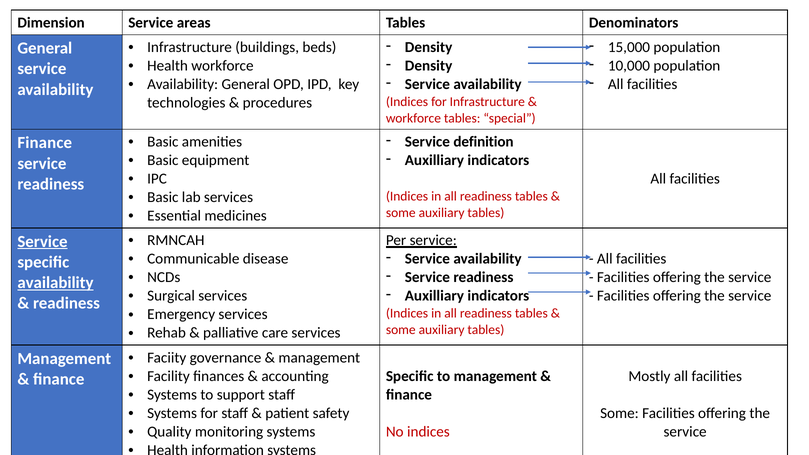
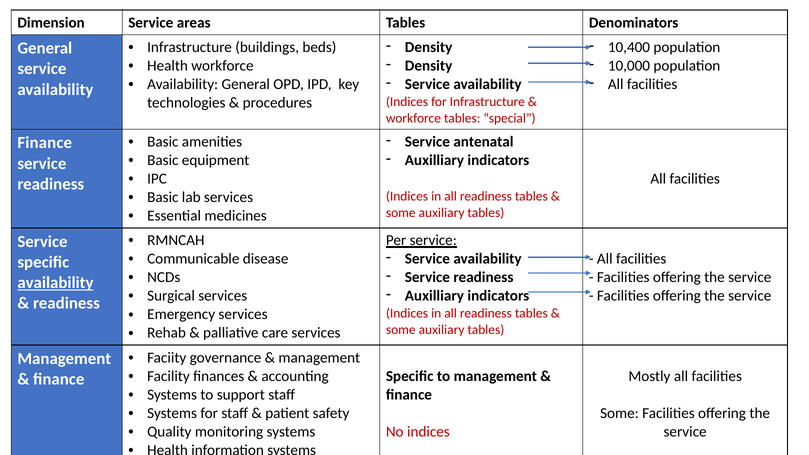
15,000: 15,000 -> 10,400 (629, 47)
definition: definition -> antenatal (483, 142)
Service underline: present -> none (42, 242)
